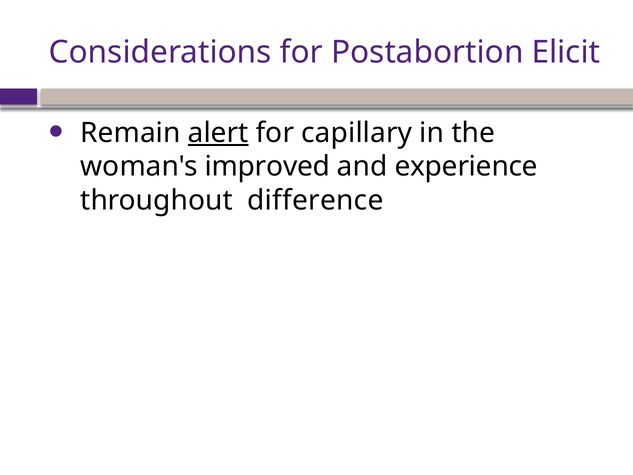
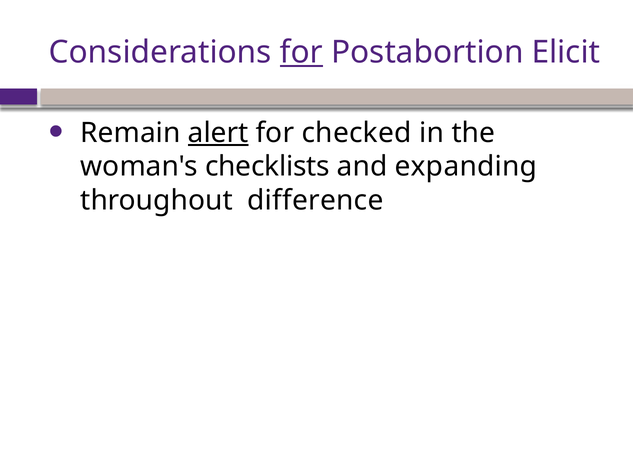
for underline: none -> present (301, 52)
capillary: capillary -> checked (357, 133)
improved: improved -> checklists (267, 167)
experience: experience -> expanding (466, 167)
